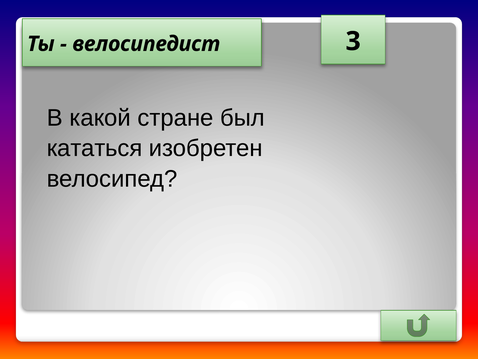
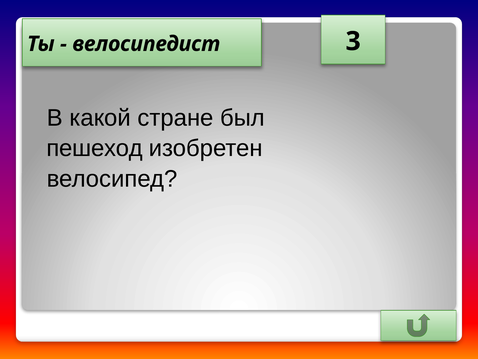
кататься: кататься -> пешеход (95, 148)
